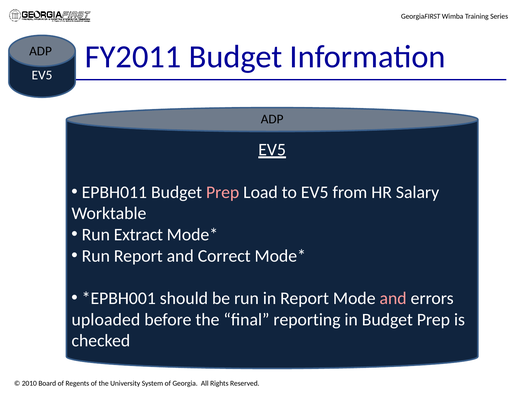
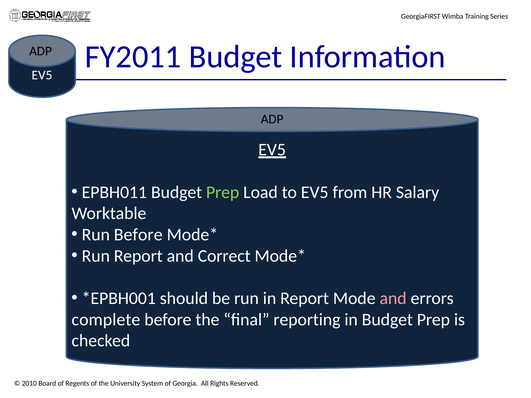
Prep colour: pink -> light green (223, 192)
Run Extract: Extract -> Before (138, 235)
uploaded: uploaded -> complete (106, 320)
